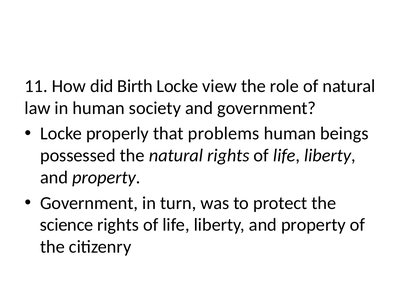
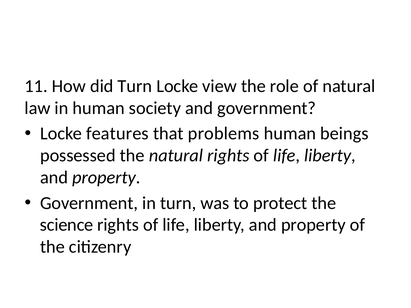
did Birth: Birth -> Turn (135, 86)
properly: properly -> features (117, 134)
